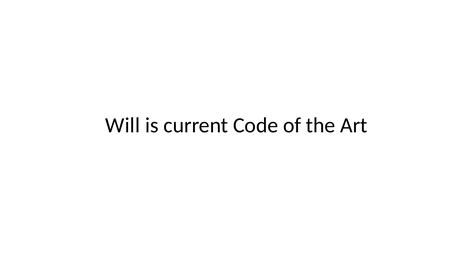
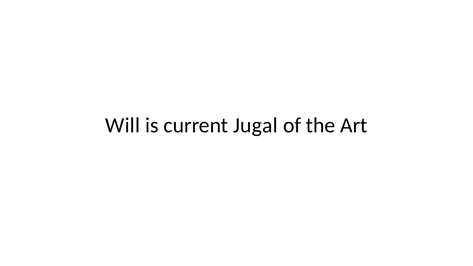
Code: Code -> Jugal (256, 125)
